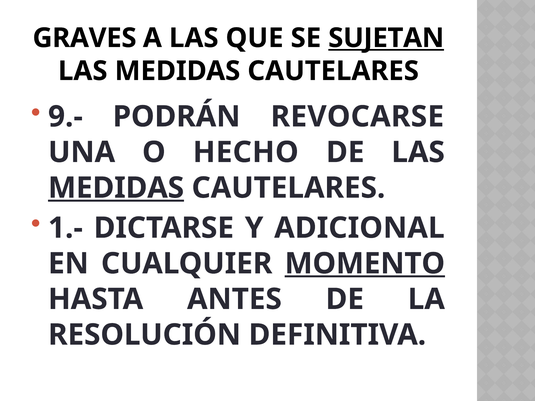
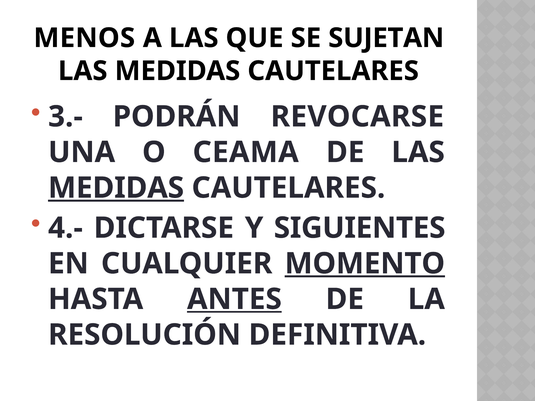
GRAVES: GRAVES -> MENOS (84, 38)
SUJETAN underline: present -> none (386, 38)
9.-: 9.- -> 3.- (65, 117)
HECHO: HECHO -> CEAMA (246, 152)
1.-: 1.- -> 4.- (65, 228)
ADICIONAL: ADICIONAL -> SIGUIENTES (360, 228)
ANTES underline: none -> present (234, 299)
